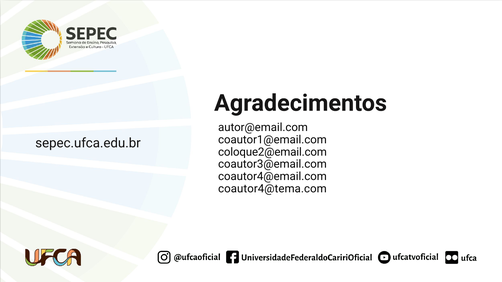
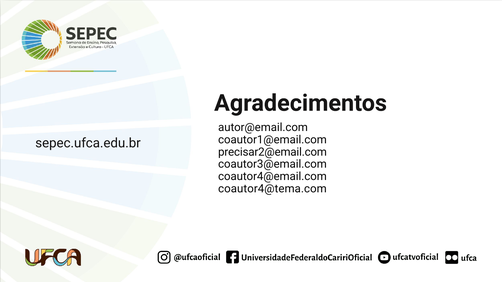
coloque2@email.com: coloque2@email.com -> precisar2@email.com (273, 152)
